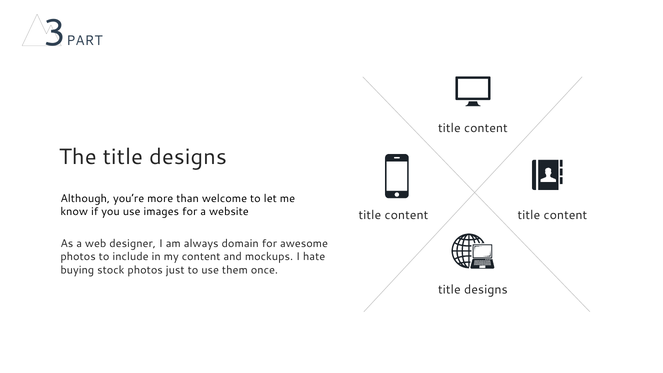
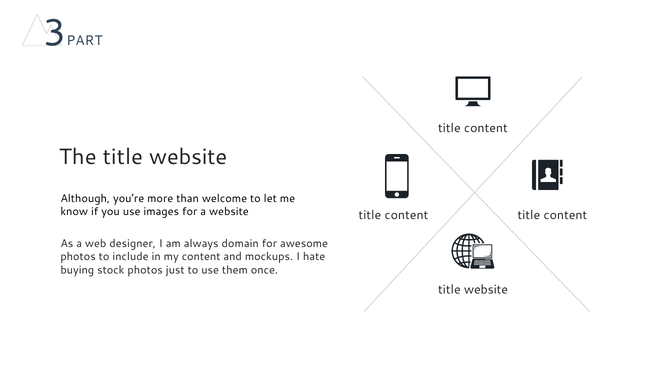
The title designs: designs -> website (188, 157)
designs: designs -> website (486, 290)
